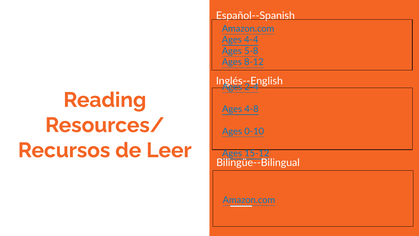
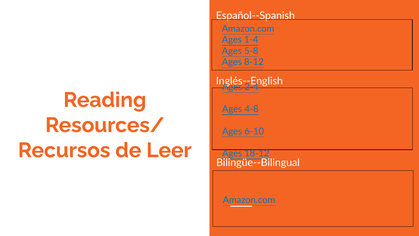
4-4: 4-4 -> 1-4 (251, 40)
0-10: 0-10 -> 6-10 (254, 131)
15-12: 15-12 -> 18-12 (257, 153)
